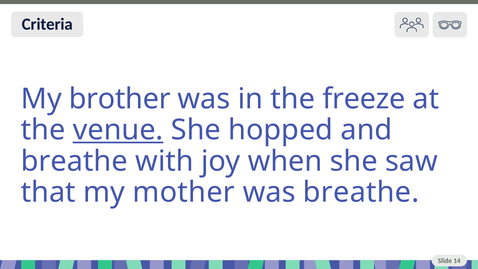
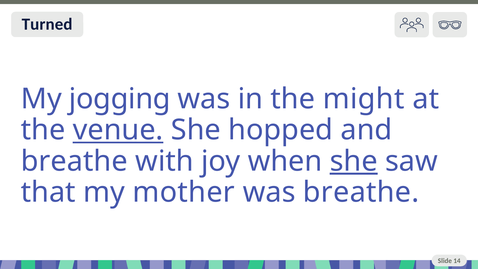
Criteria: Criteria -> Turned (47, 24)
brother: brother -> jogging (120, 99)
freeze: freeze -> might (364, 99)
she underline: none -> present (354, 161)
